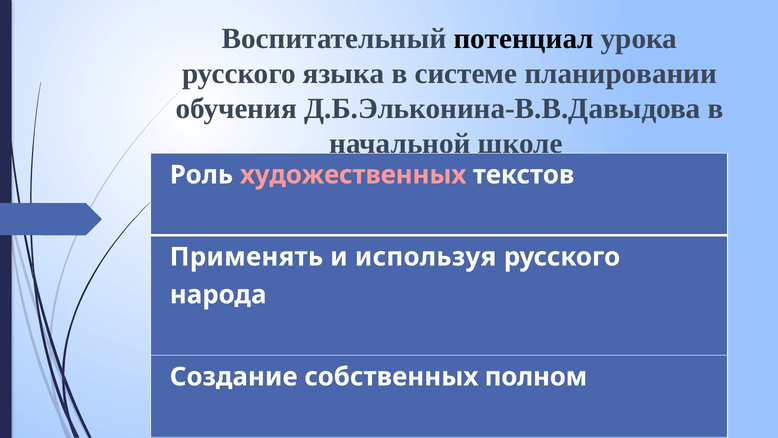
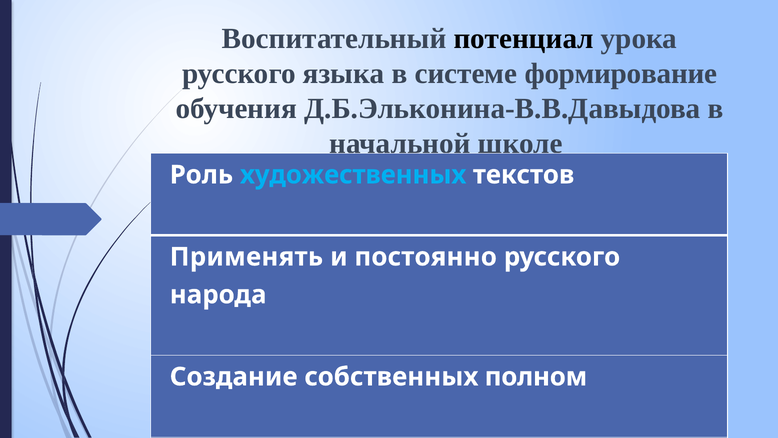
планировании: планировании -> формирование (621, 74)
художественных colour: pink -> light blue (353, 175)
используя: используя -> постоянно (426, 257)
